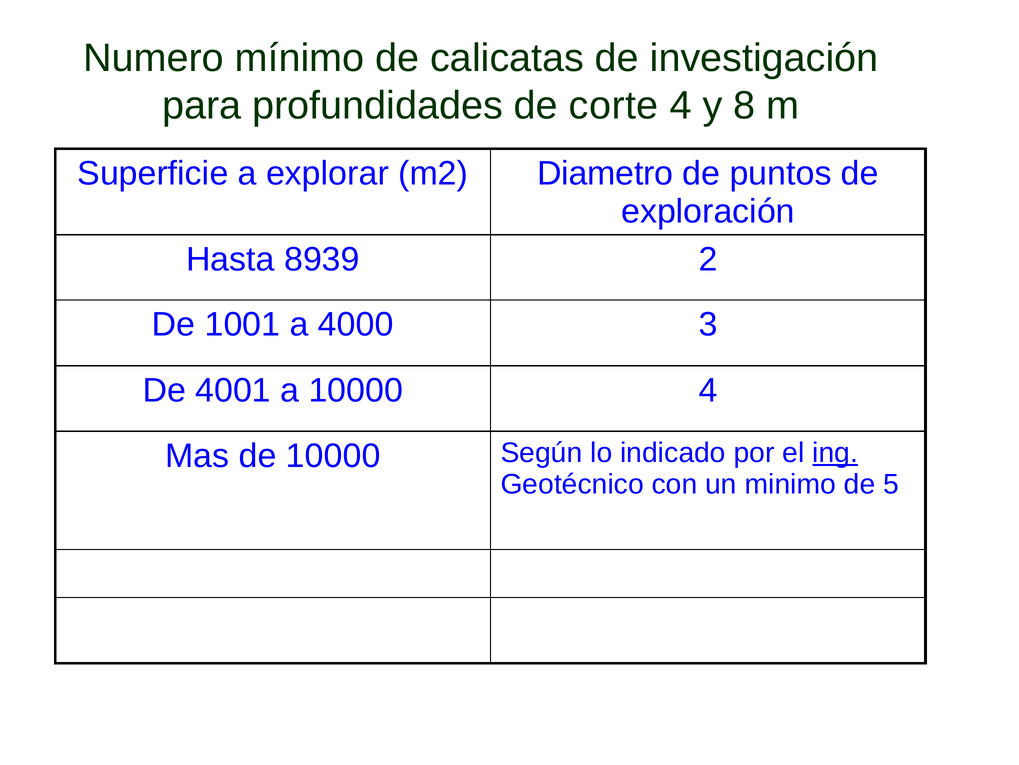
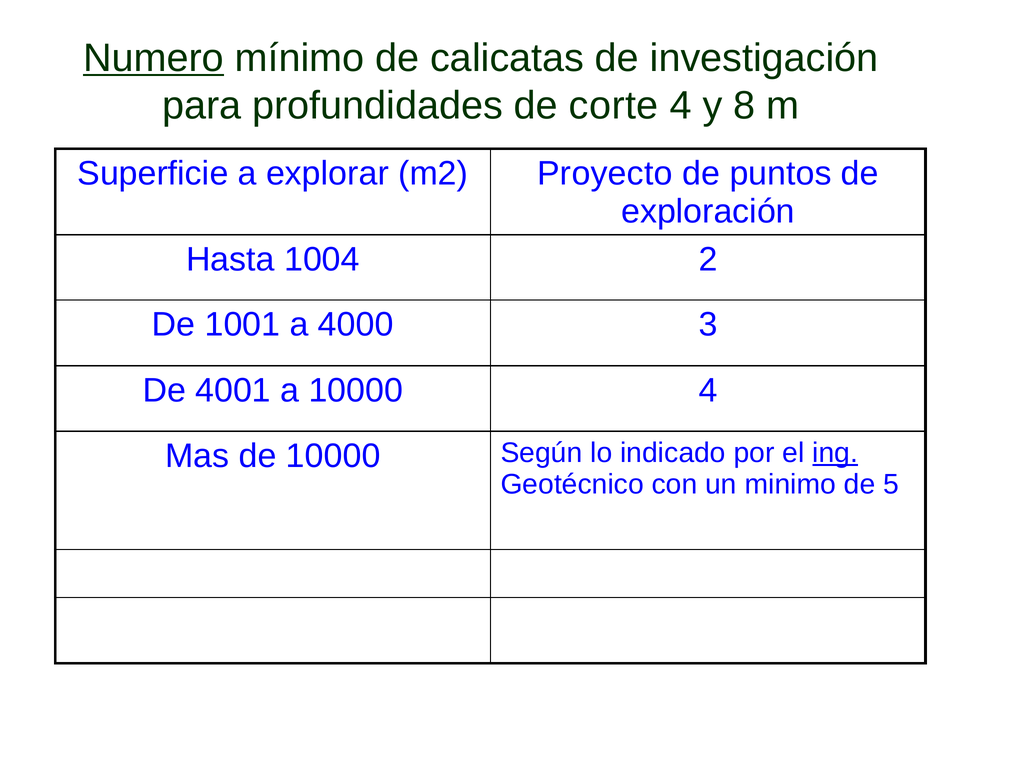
Numero underline: none -> present (153, 58)
Diametro: Diametro -> Proyecto (605, 173)
8939: 8939 -> 1004 (322, 259)
